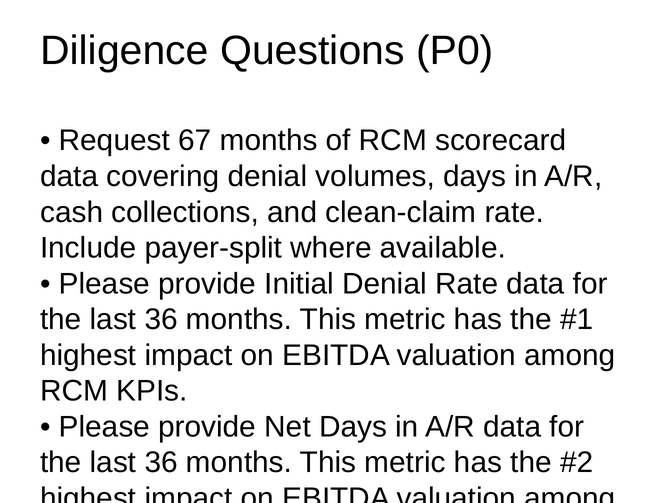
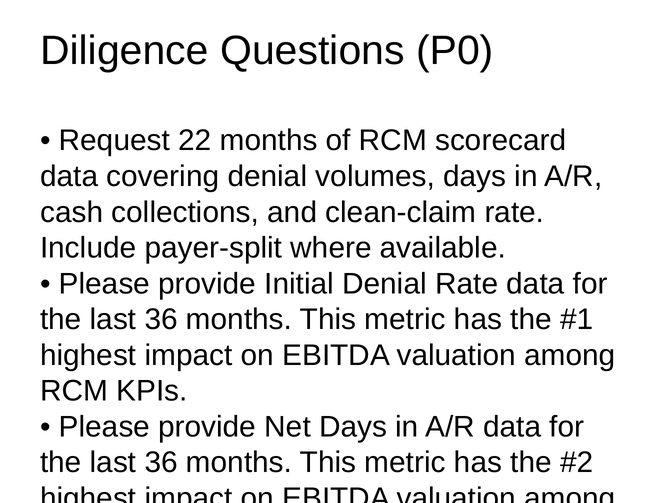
67: 67 -> 22 (195, 141)
